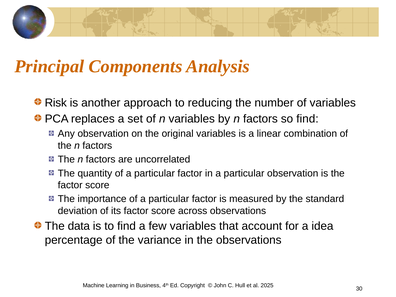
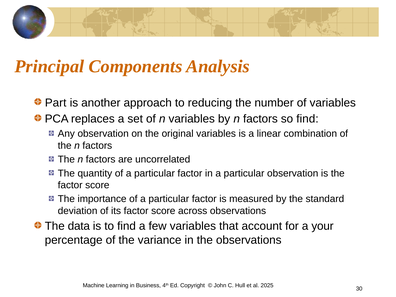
Risk: Risk -> Part (56, 103)
idea: idea -> your (323, 226)
